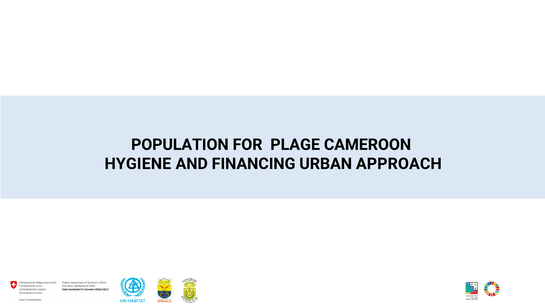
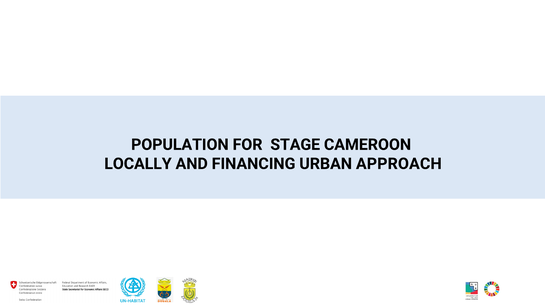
PLAGE: PLAGE -> STAGE (295, 144)
HYGIENE: HYGIENE -> LOCALLY (138, 164)
